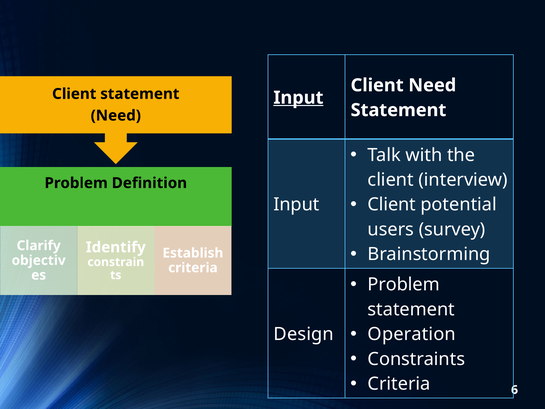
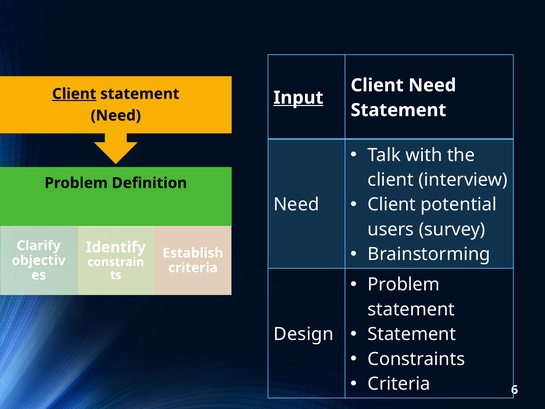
Client underline: none -> present (74, 94)
Input: Input -> Need (296, 205)
Operation: Operation -> Statement (412, 334)
